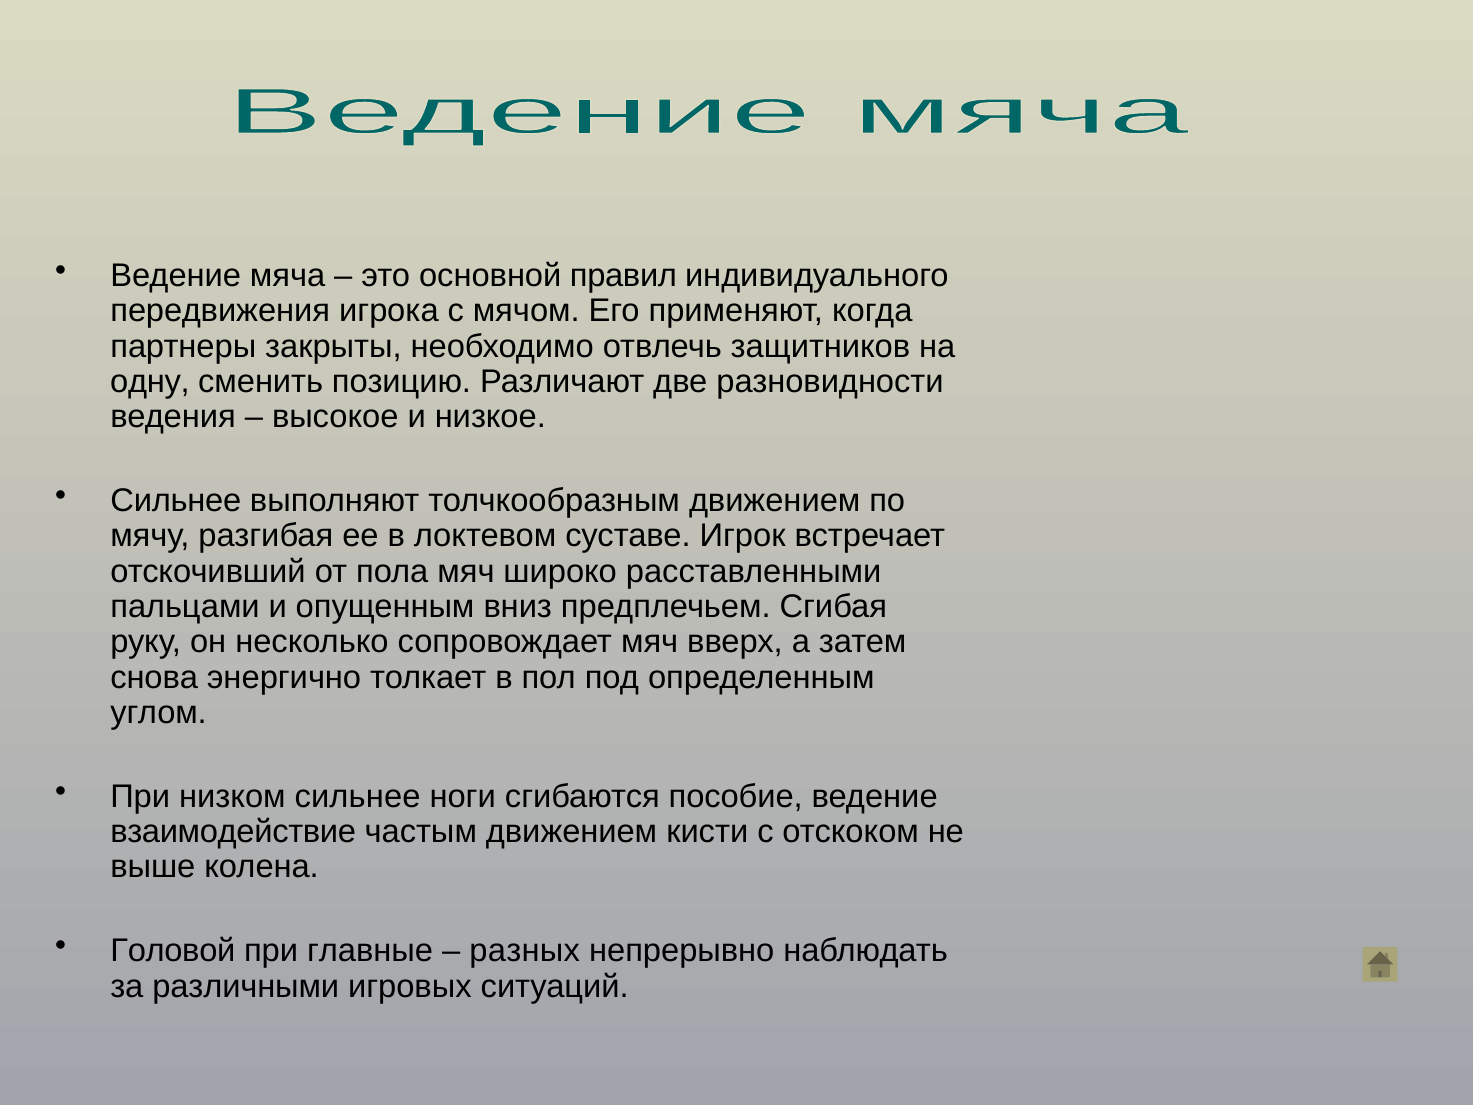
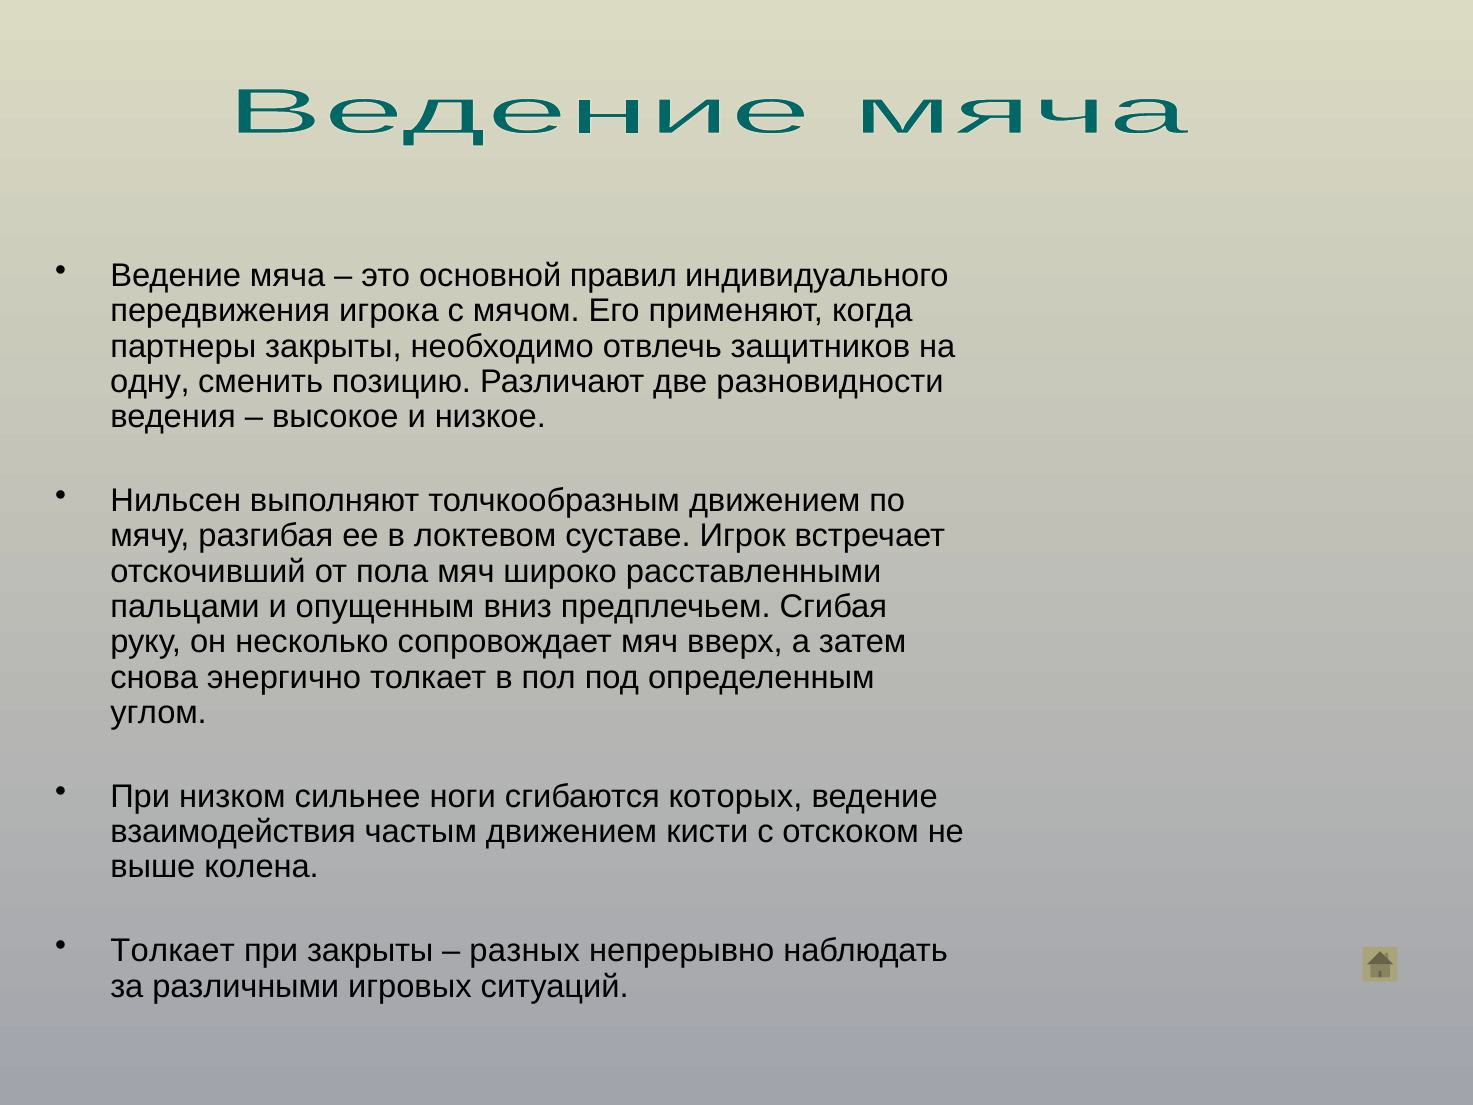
Сильнее: Сильнее -> Нильсен (176, 501)
пособие: пособие -> которых (736, 796)
взаимодействие: взаимодействие -> взаимодействия (233, 832)
Головой: Головой -> Толкает (173, 951)
при главные: главные -> закрыты (370, 951)
